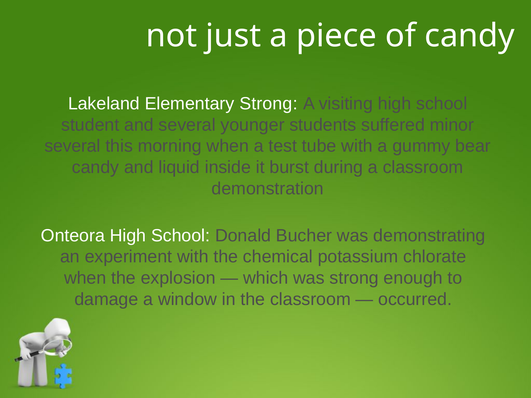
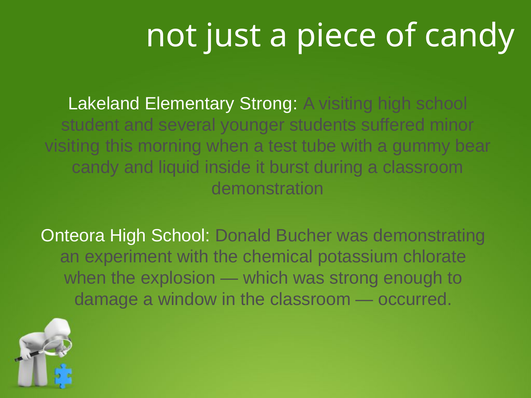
several: several -> visiting (72, 146)
